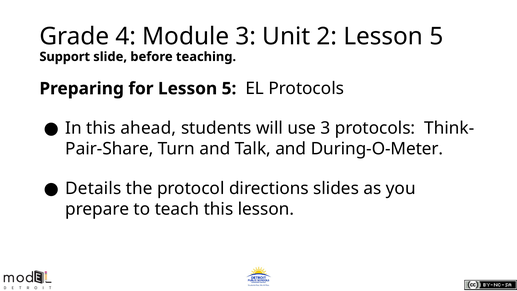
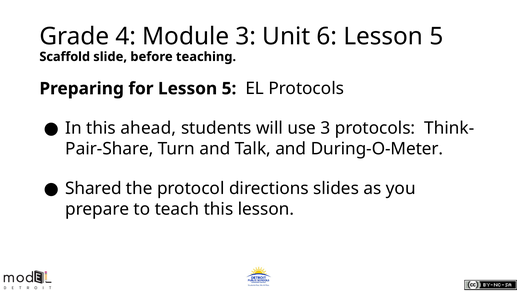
2: 2 -> 6 (327, 36)
Support: Support -> Scaffold (65, 57)
Details: Details -> Shared (93, 188)
